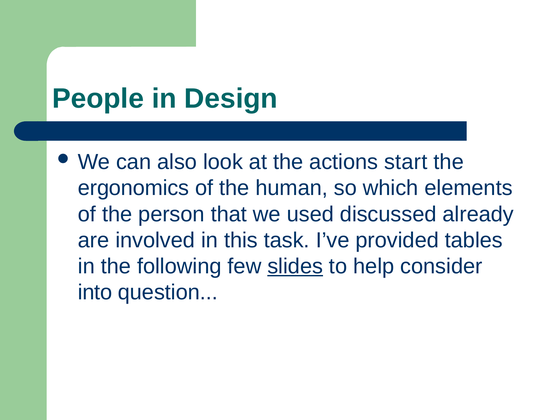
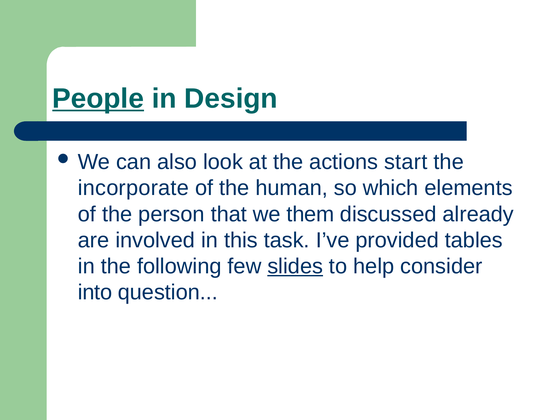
People underline: none -> present (98, 99)
ergonomics: ergonomics -> incorporate (133, 188)
used: used -> them (310, 214)
